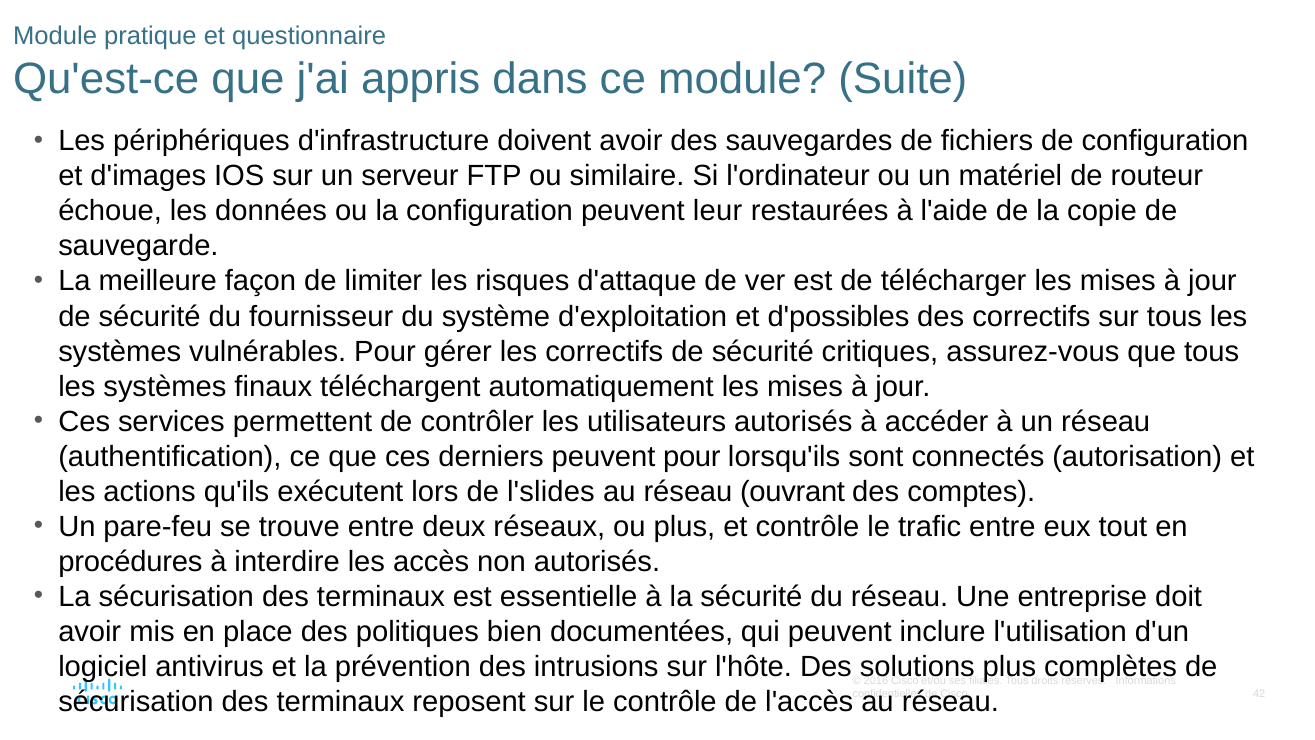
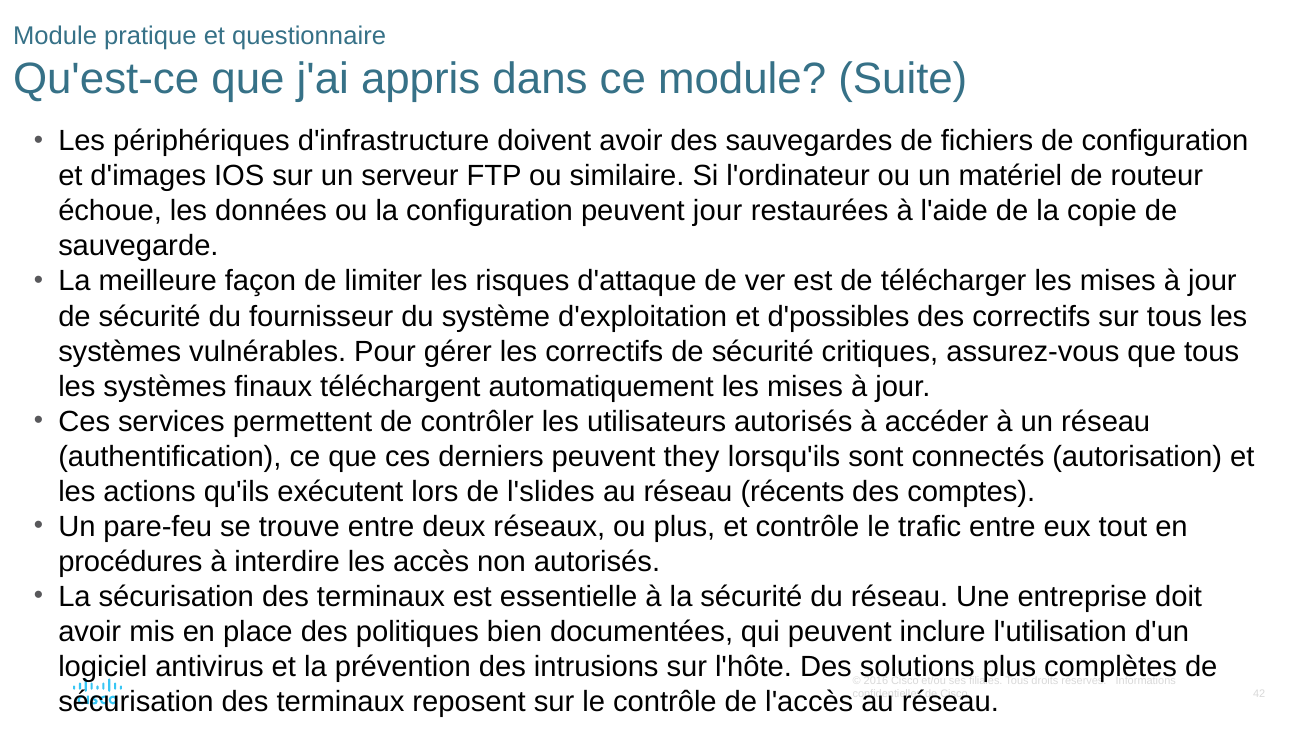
peuvent leur: leur -> jour (718, 211)
peuvent pour: pour -> they (692, 456)
ouvrant: ouvrant -> récents (792, 492)
